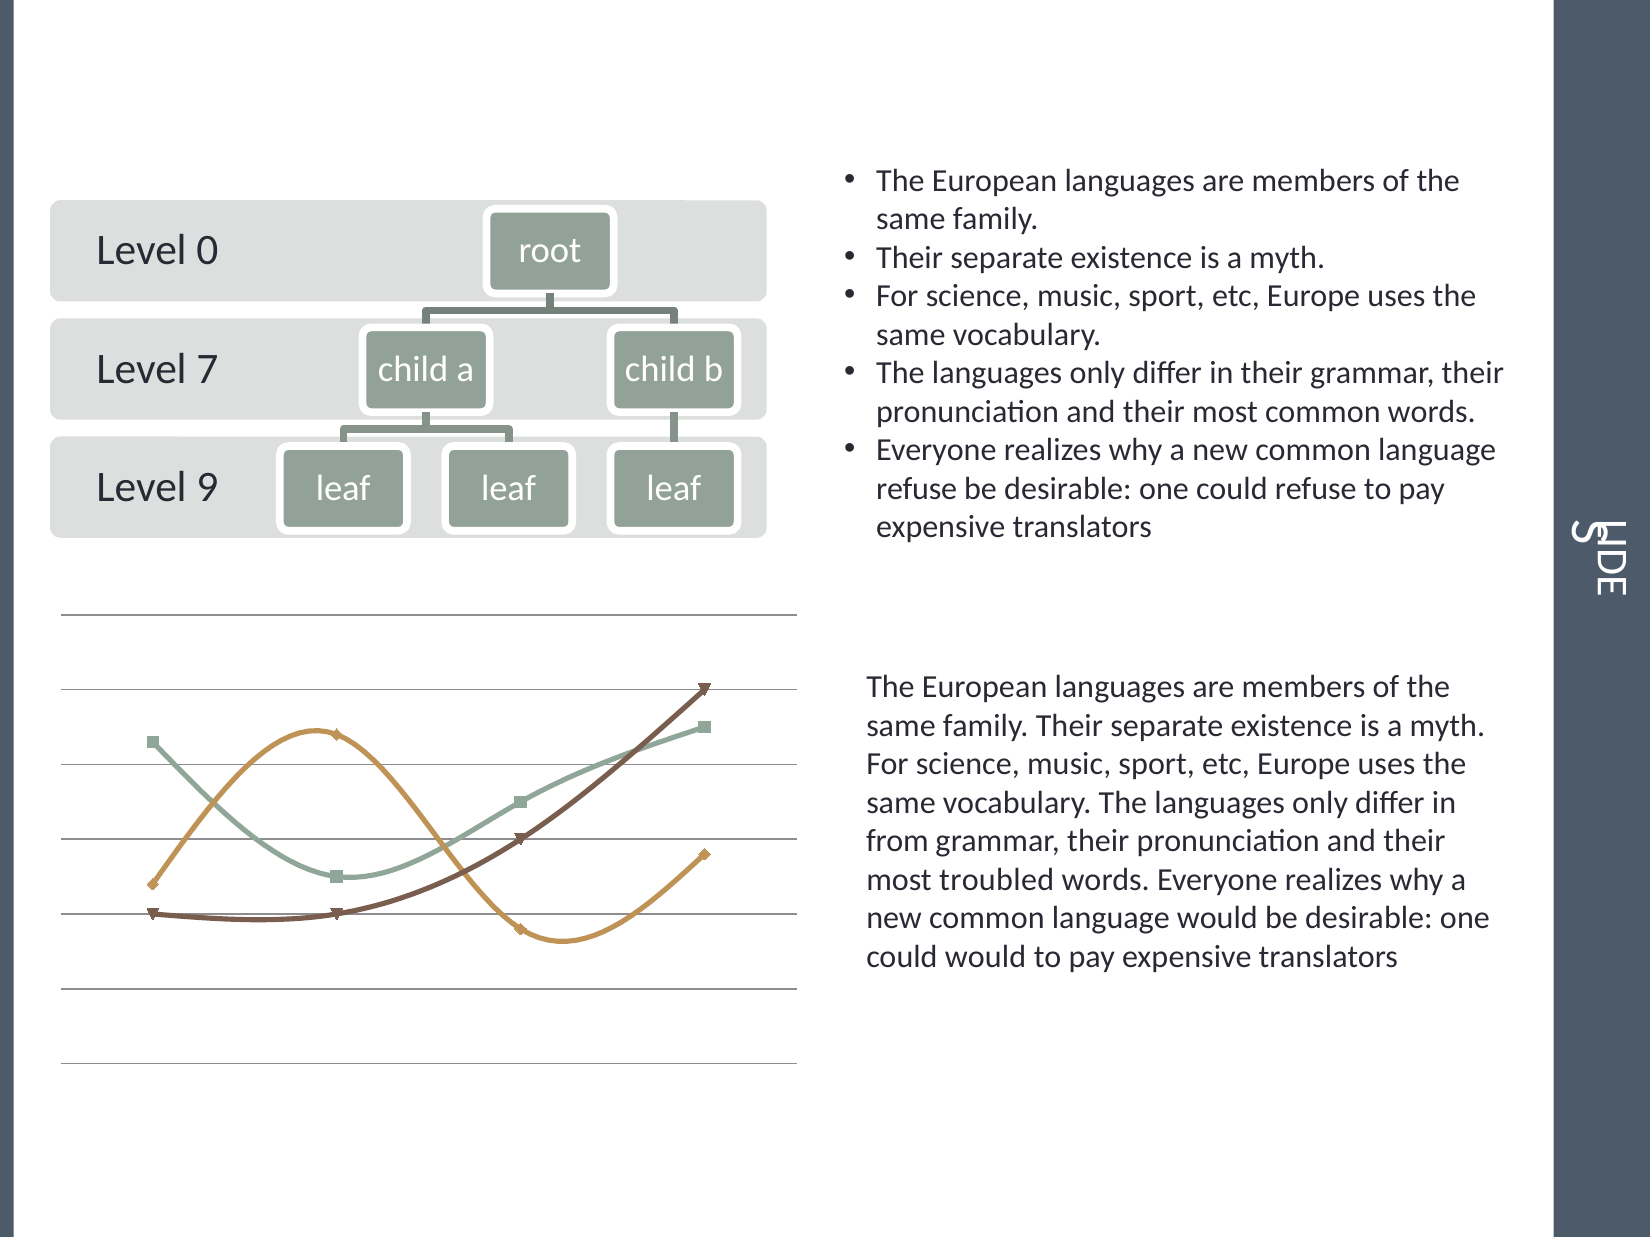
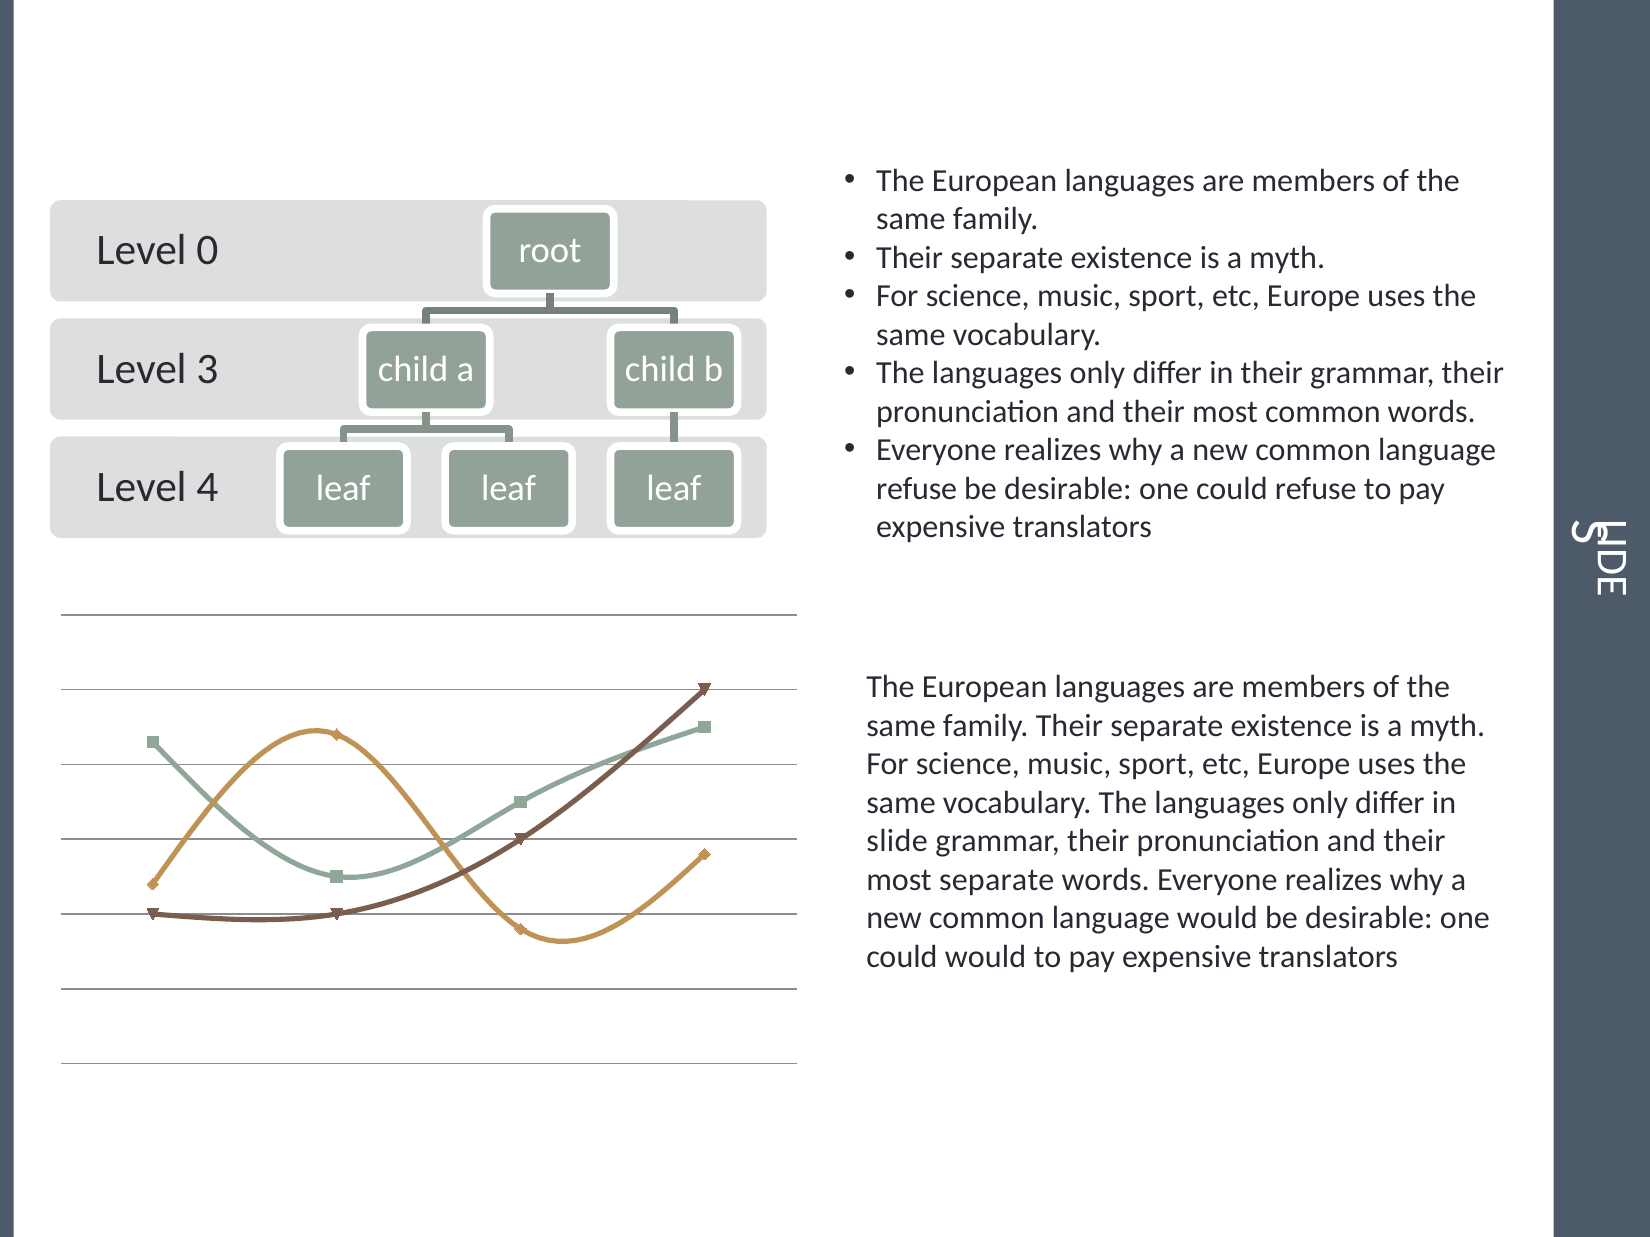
7: 7 -> 3 (207, 369)
9: 9 -> 4 (207, 487)
from: from -> slide (897, 841)
most troubled: troubled -> separate (997, 880)
